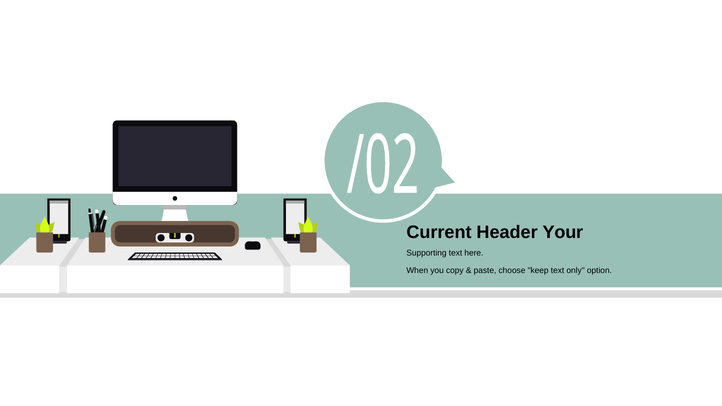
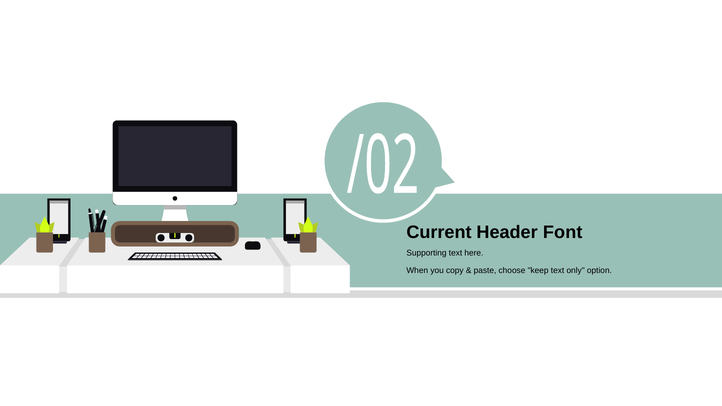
Your: Your -> Font (563, 232)
